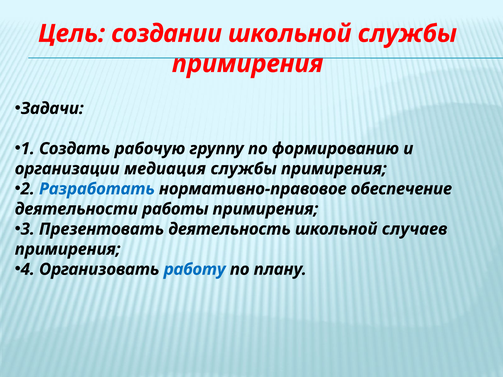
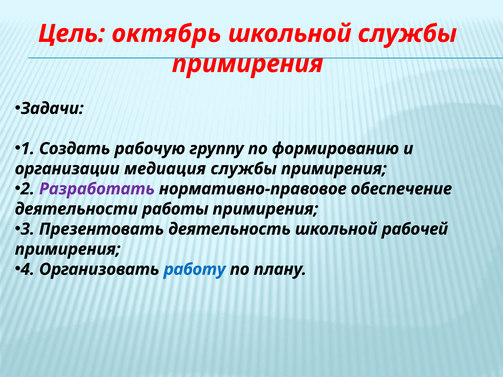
создании: создании -> октябрь (166, 34)
Разработать colour: blue -> purple (97, 189)
случаев: случаев -> рабочей (415, 229)
